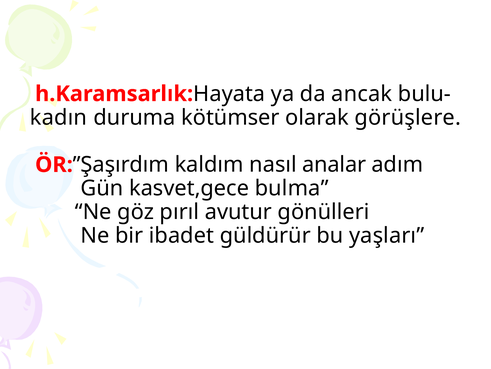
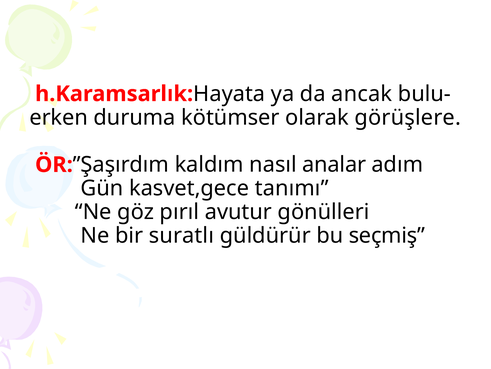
kadın: kadın -> erken (59, 117)
bulma: bulma -> tanımı (292, 188)
ibadet: ibadet -> suratlı (181, 235)
yaşları: yaşları -> seçmiş (387, 235)
